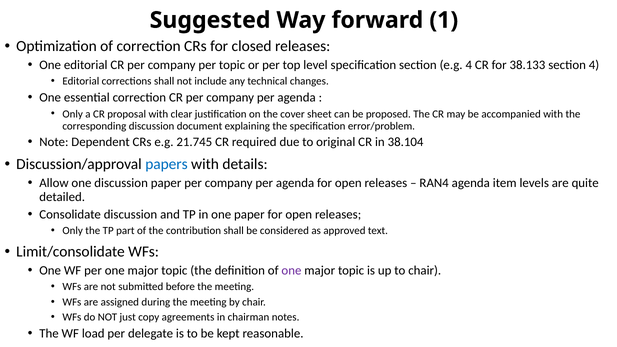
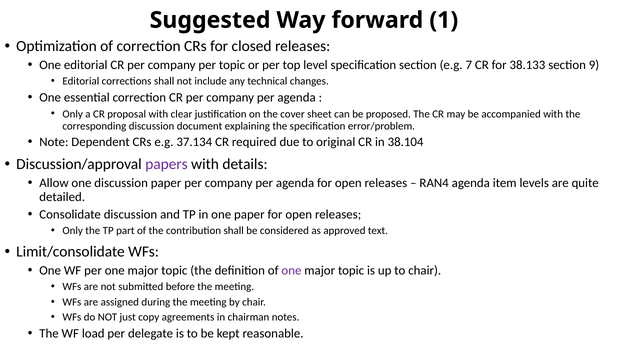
e.g 4: 4 -> 7 (469, 65)
section 4: 4 -> 9 (594, 65)
21.745: 21.745 -> 37.134 (194, 142)
papers colour: blue -> purple (166, 164)
